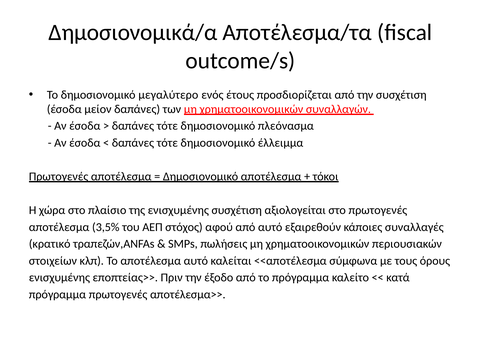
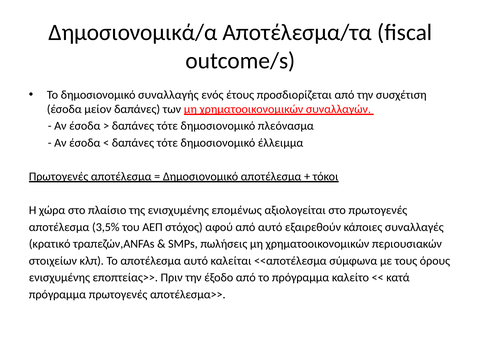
μεγαλύτερο: μεγαλύτερο -> συναλλαγής (168, 95)
ενισχυμένης συσχέτιση: συσχέτιση -> επομένως (237, 210)
